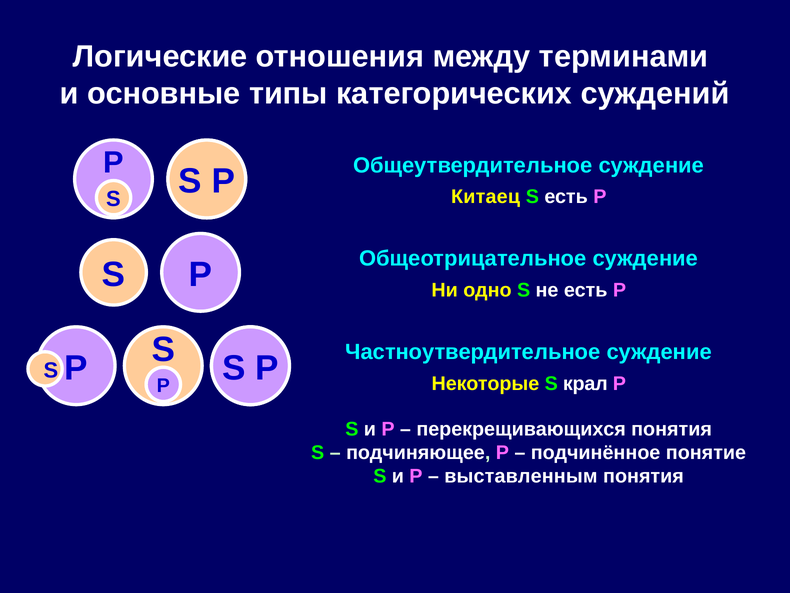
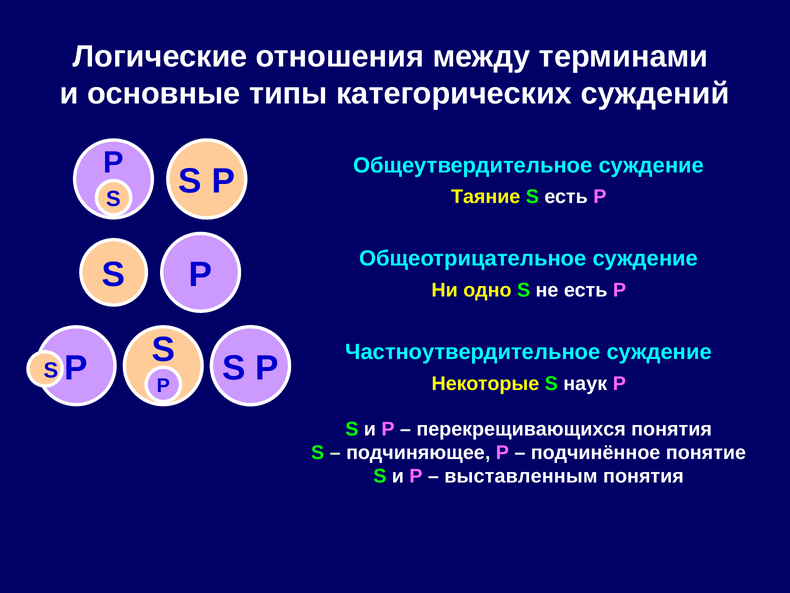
Китаец: Китаец -> Таяние (486, 197)
крал: крал -> наук (585, 383)
